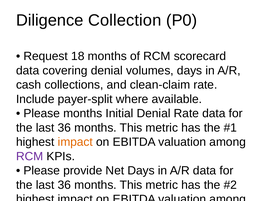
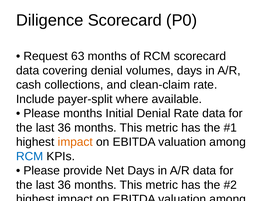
Diligence Collection: Collection -> Scorecard (125, 20)
18: 18 -> 63 (78, 56)
RCM colour: purple -> blue (30, 156)
